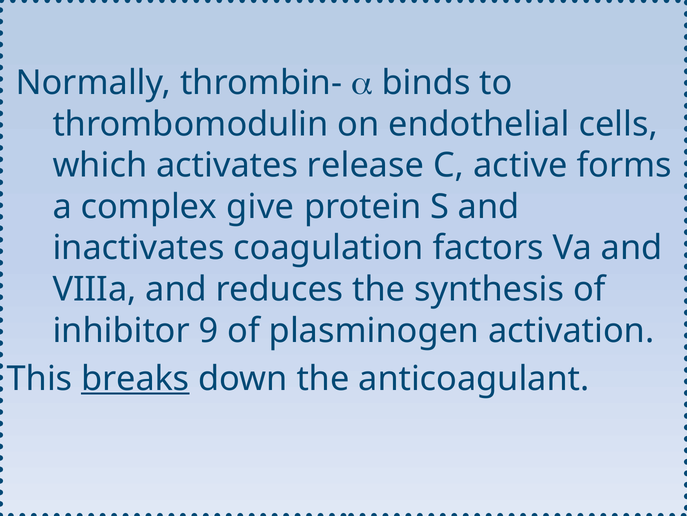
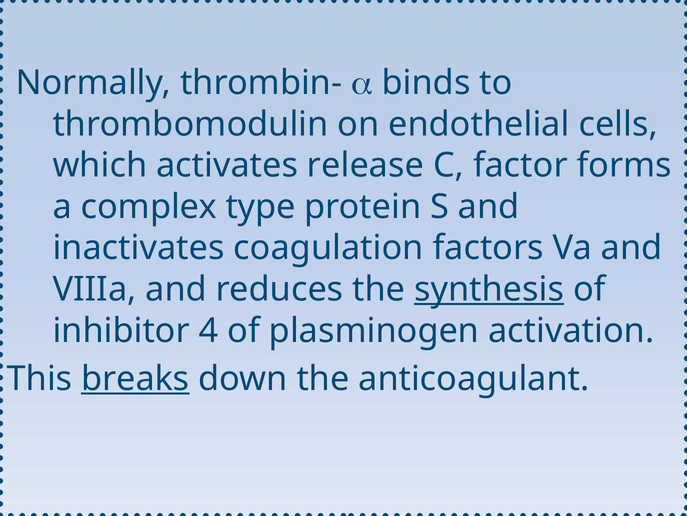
active: active -> factor (520, 165)
give: give -> type (261, 207)
synthesis underline: none -> present (489, 289)
9: 9 -> 4 (209, 330)
